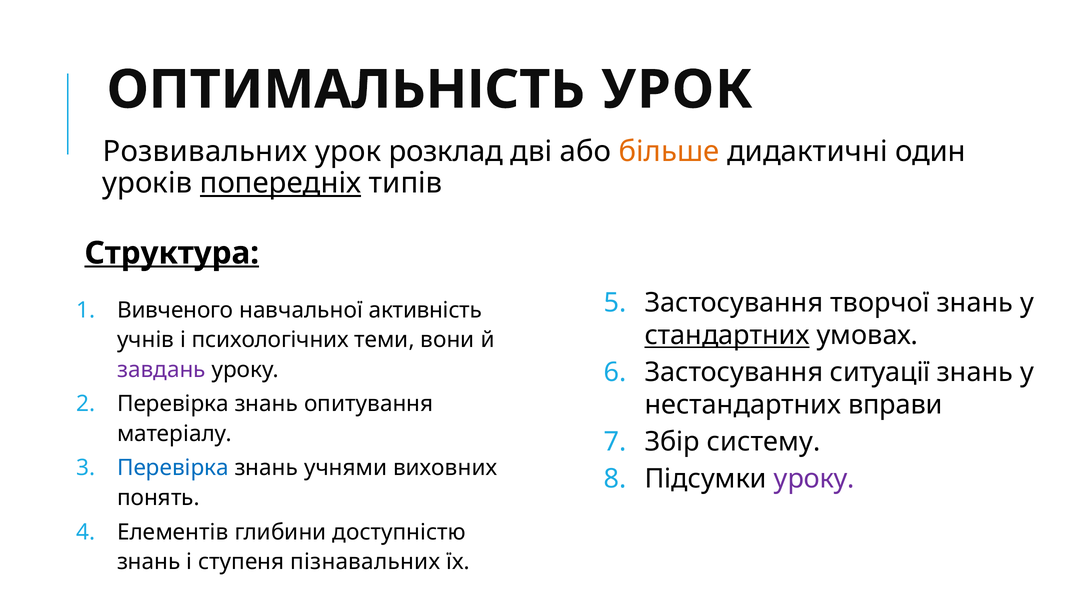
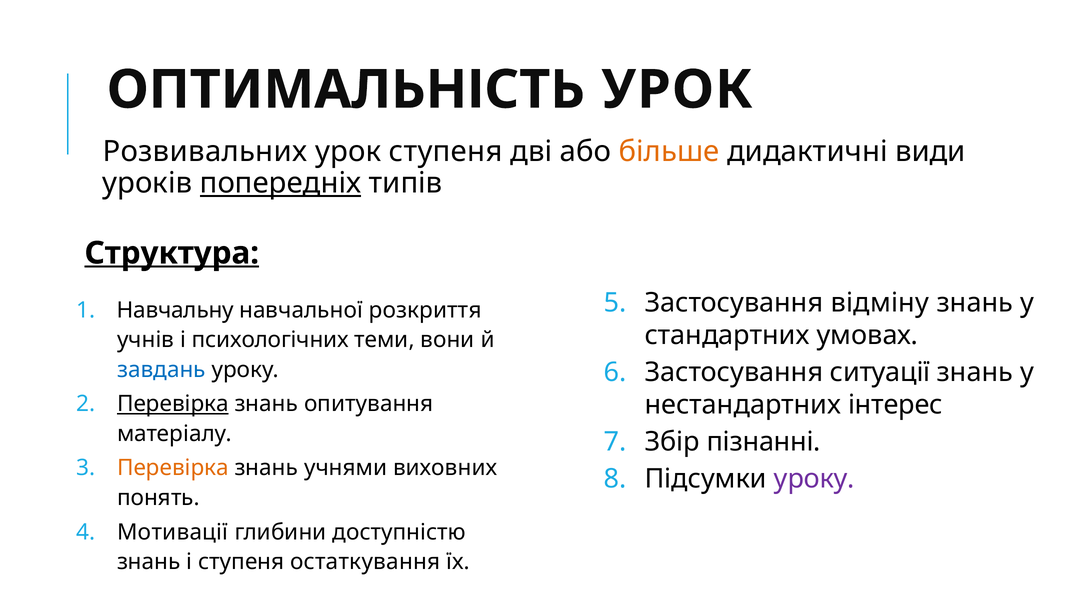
урок розклад: розклад -> ступеня (446, 152)
один: один -> види (930, 152)
творчої: творчої -> відміну (880, 303)
Вивченого: Вивченого -> Навчальну (175, 310)
активність: активність -> розкриття (425, 310)
стандартних underline: present -> none (727, 336)
завдань colour: purple -> blue (161, 370)
вправи: вправи -> інтерес (895, 405)
Перевірка underline: none -> present (173, 404)
систему: систему -> пізнанні (764, 442)
Перевірка colour: blue -> orange (173, 468)
Елементів: Елементів -> Мотивації (173, 532)
пізнавальних: пізнавальних -> остаткування (365, 562)
